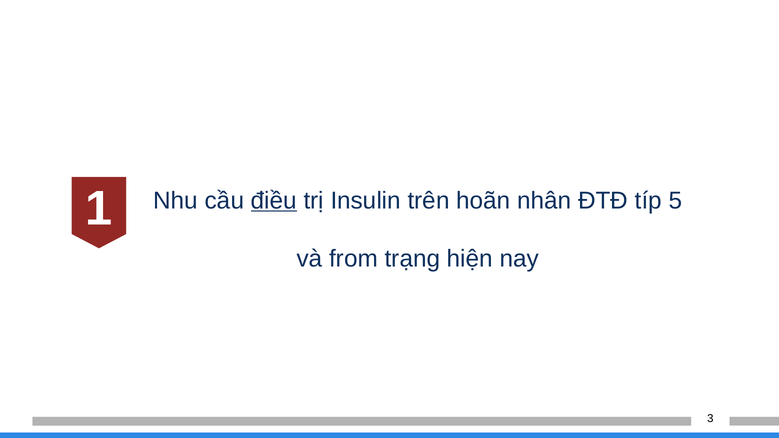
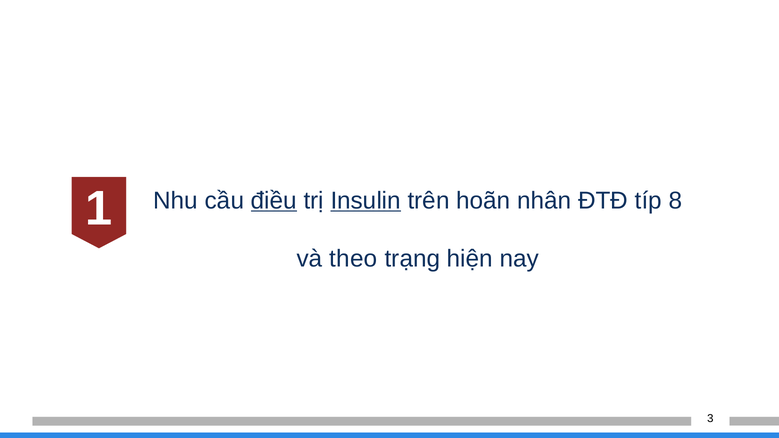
Insulin underline: none -> present (366, 201)
5: 5 -> 8 (675, 201)
from: from -> theo (353, 259)
